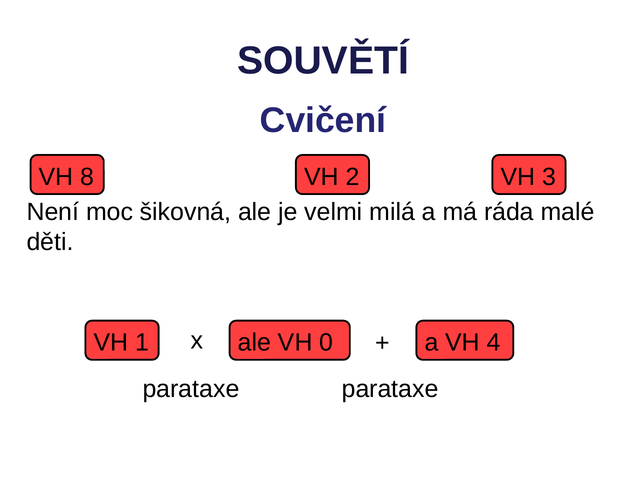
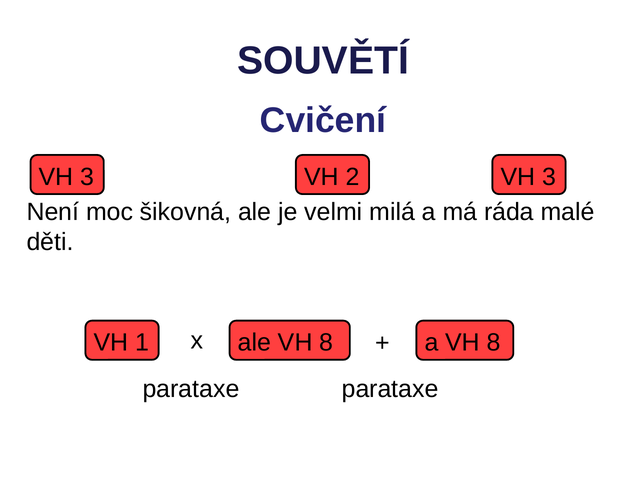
8: 8 -> 3 (87, 177)
ale VH 0: 0 -> 8 (326, 342)
a VH 4: 4 -> 8 (494, 342)
